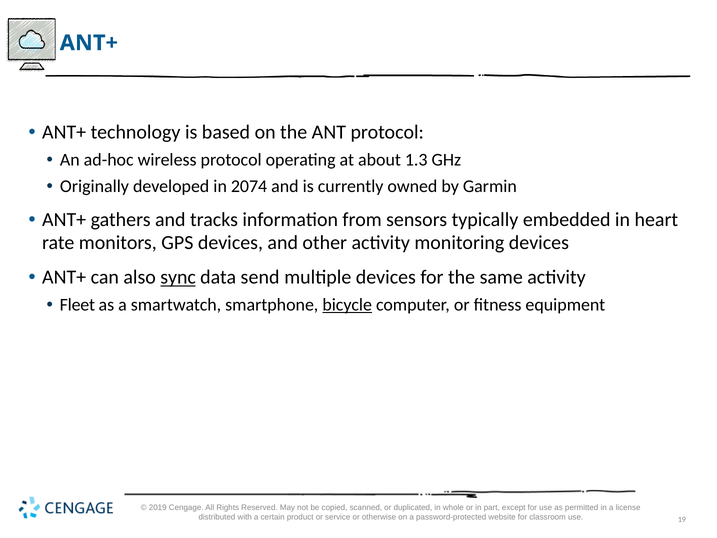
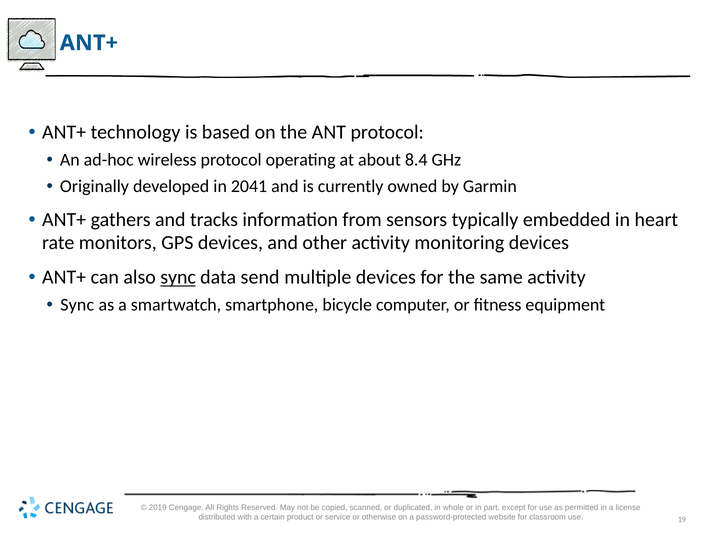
1.3: 1.3 -> 8.4 (416, 160)
2074: 2074 -> 2041 (249, 186)
Fleet: Fleet -> Sync (77, 305)
bicycle underline: present -> none (347, 305)
